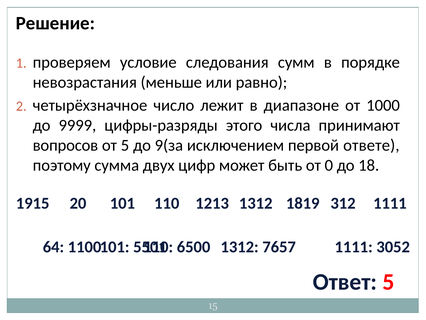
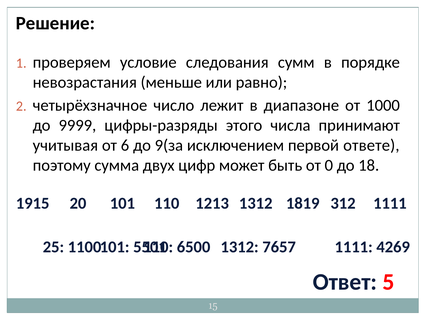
вопросов: вопросов -> учитывая (65, 145)
от 5: 5 -> 6 (125, 145)
64: 64 -> 25 (53, 247)
3052: 3052 -> 4269 (393, 247)
